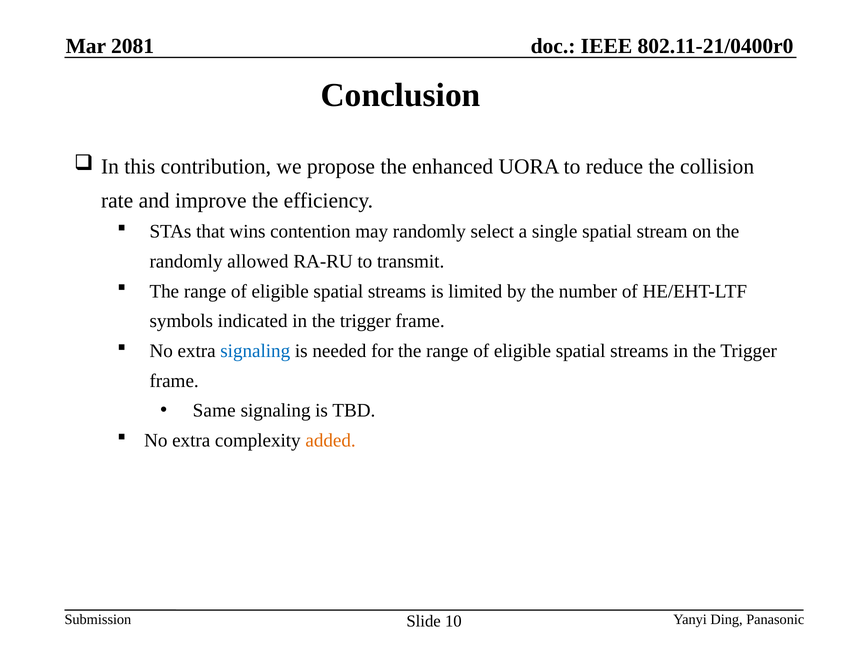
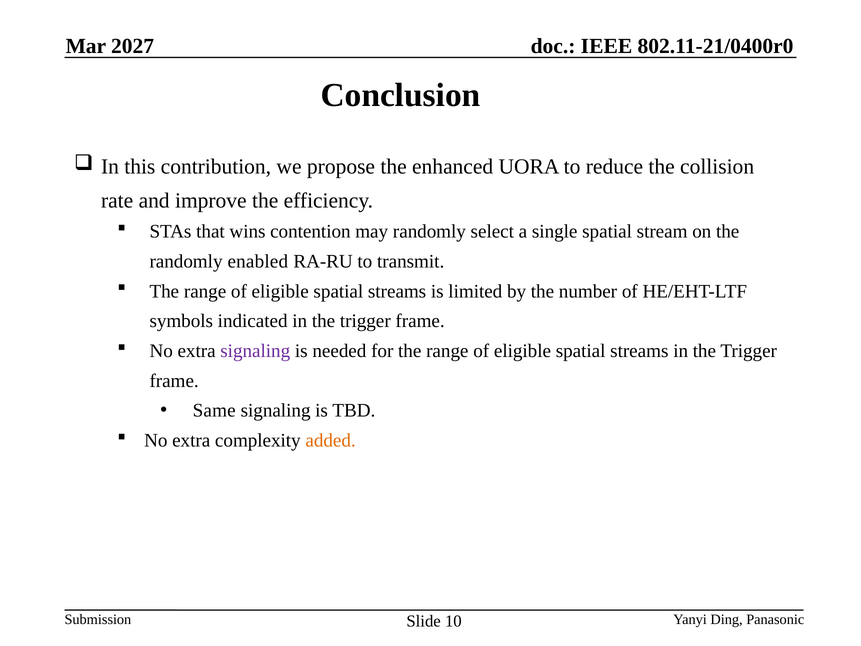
2081: 2081 -> 2027 (133, 46)
allowed: allowed -> enabled (258, 261)
signaling colour: blue -> purple (255, 351)
